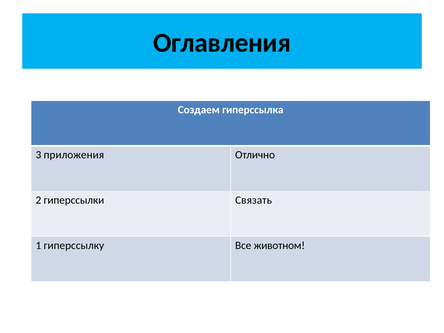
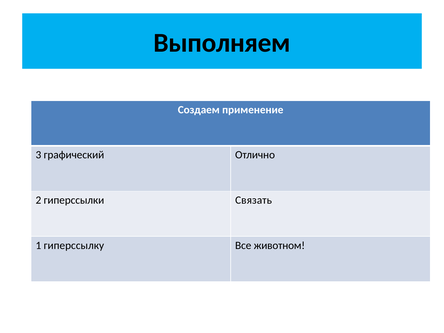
Оглавления: Оглавления -> Выполняем (222, 43)
гиперссылка: гиперссылка -> применение (253, 110)
приложения: приложения -> графический (74, 155)
